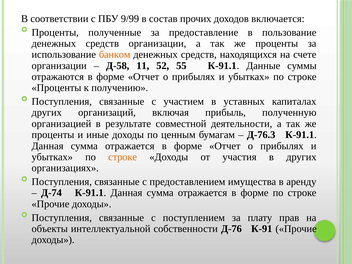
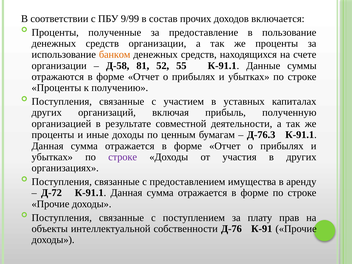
11: 11 -> 81 (143, 66)
строке colour: orange -> purple (123, 157)
Д-74: Д-74 -> Д-72 (51, 193)
